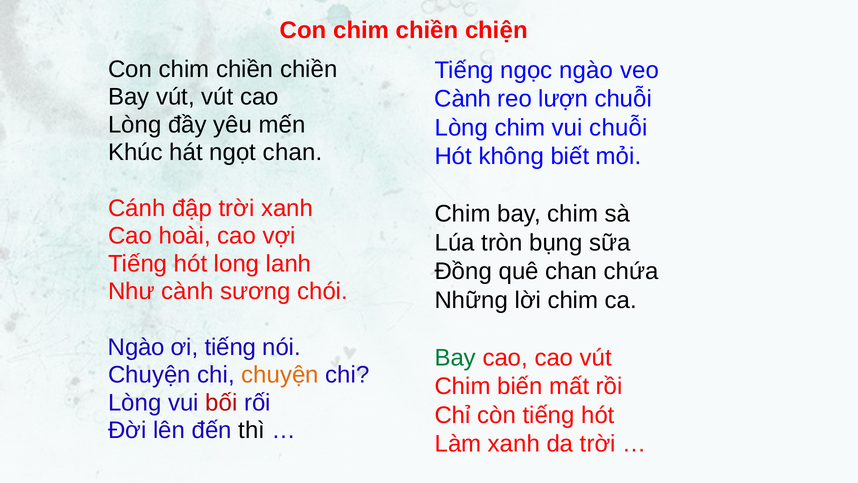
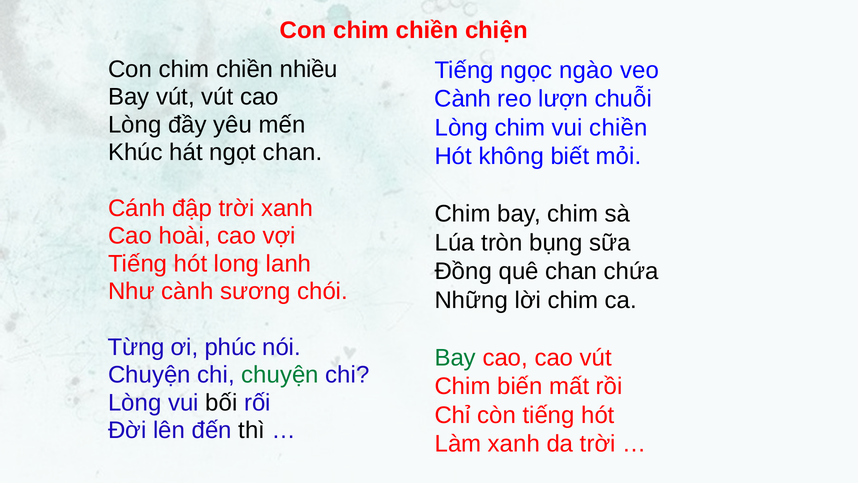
chiền chiền: chiền -> nhiều (309, 69)
vui chuỗi: chuỗi -> chiền (618, 128)
Ngào: Ngào -> Từng (136, 348)
ơi tiếng: tiếng -> phúc (230, 348)
chuyện colour: orange -> green (280, 375)
bối colour: red -> black (221, 403)
